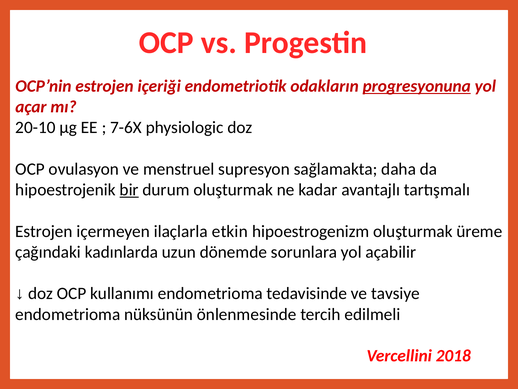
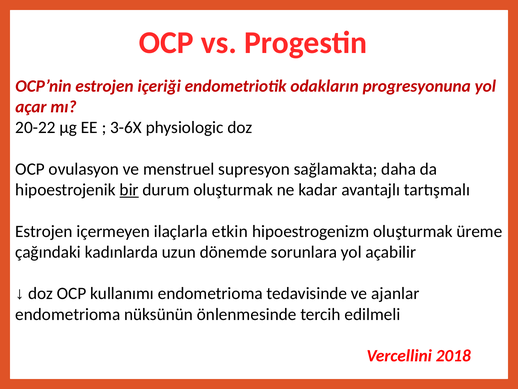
progresyonuna underline: present -> none (417, 86)
20-10: 20-10 -> 20-22 (35, 127)
7-6X: 7-6X -> 3-6X (126, 127)
tavsiye: tavsiye -> ajanlar (395, 293)
